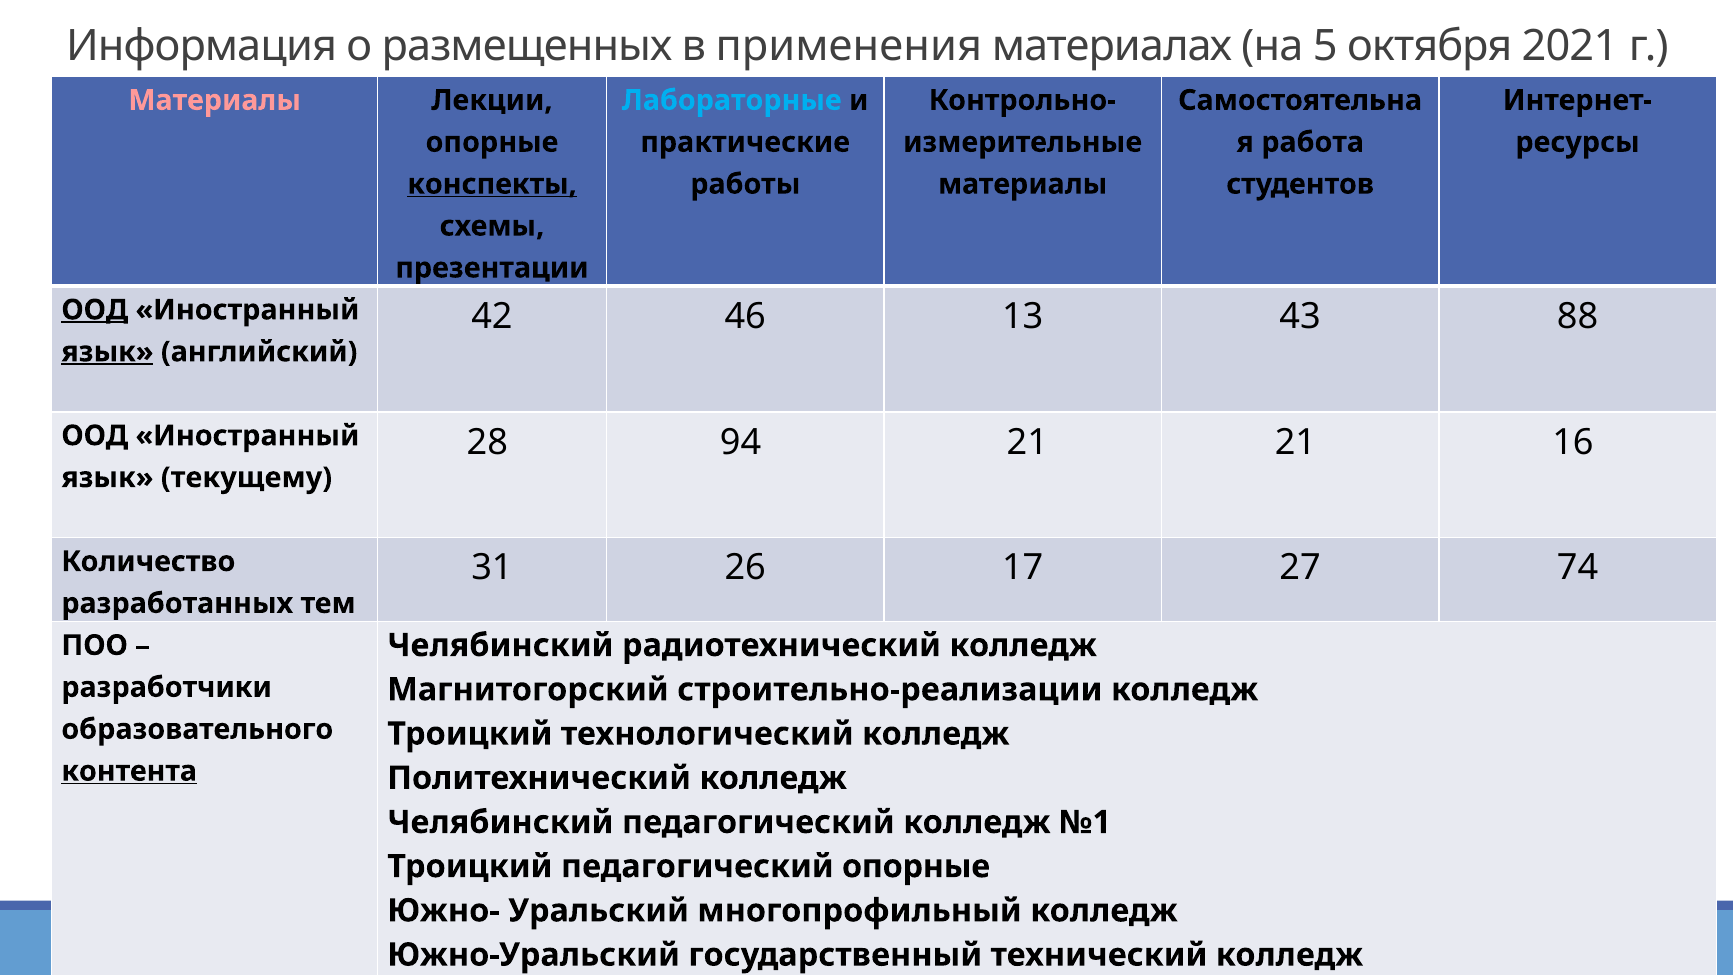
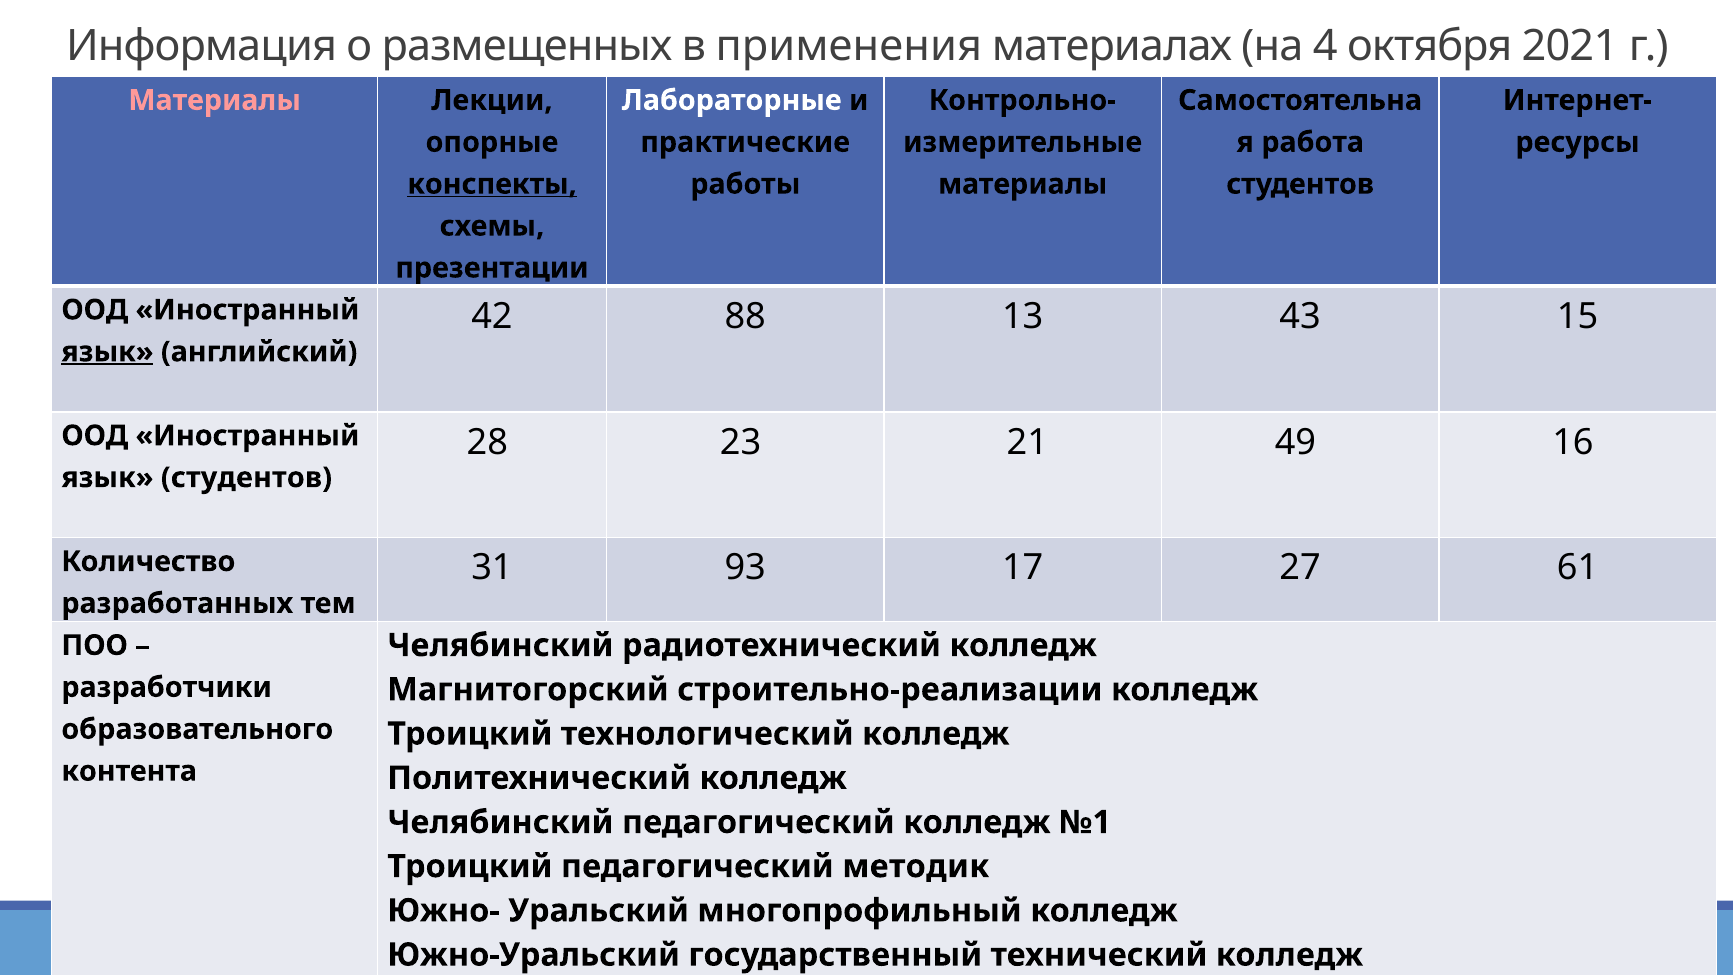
5: 5 -> 4 (1325, 47)
Лабораторные colour: light blue -> white (732, 100)
ООД underline: present -> none (95, 310)
46: 46 -> 88 (745, 316)
88: 88 -> 15 (1578, 316)
94: 94 -> 23 (741, 442)
21 21: 21 -> 49 (1295, 442)
язык текущему: текущему -> студентов (246, 478)
26: 26 -> 93 (745, 568)
74: 74 -> 61 (1578, 568)
контента underline: present -> none (129, 771)
педагогический опорные: опорные -> методик (916, 866)
